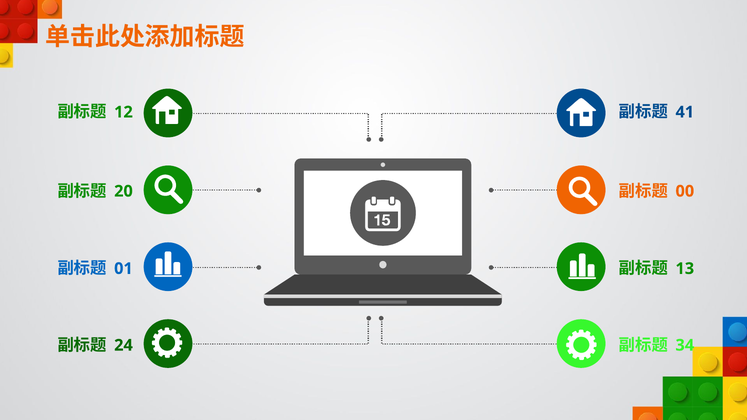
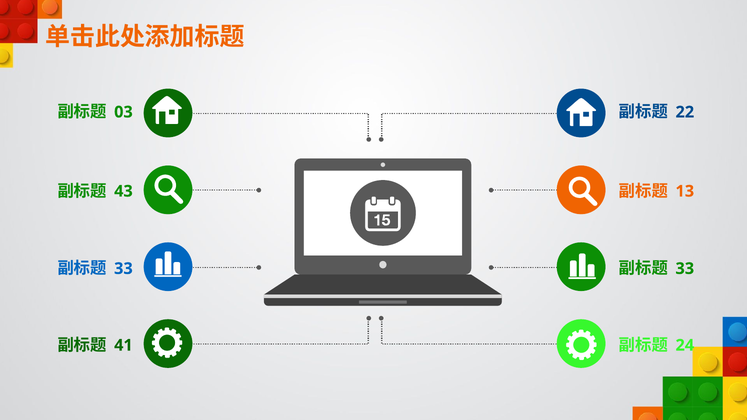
12: 12 -> 03 (123, 112)
41: 41 -> 22 (685, 112)
20: 20 -> 43 (123, 191)
00: 00 -> 13 (685, 191)
01: 01 -> 33 (123, 269)
13: 13 -> 33 (685, 269)
24: 24 -> 41 (123, 345)
34: 34 -> 24 (685, 345)
